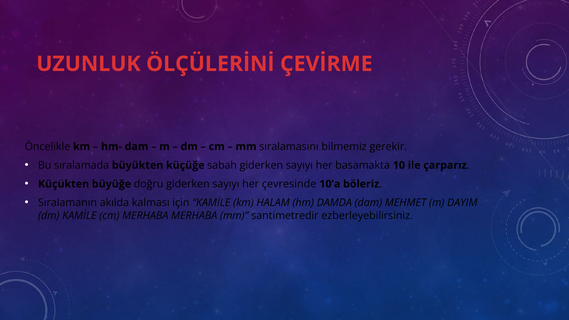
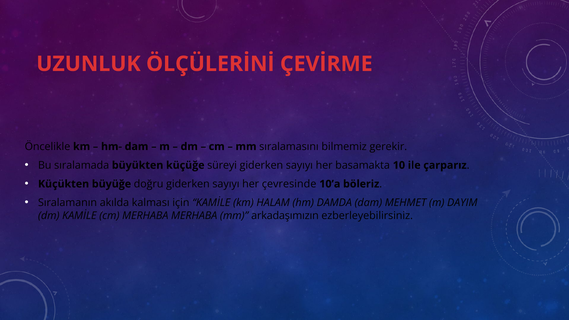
sabah: sabah -> süreyi (222, 165)
santimetredir: santimetredir -> arkadaşımızın (285, 216)
